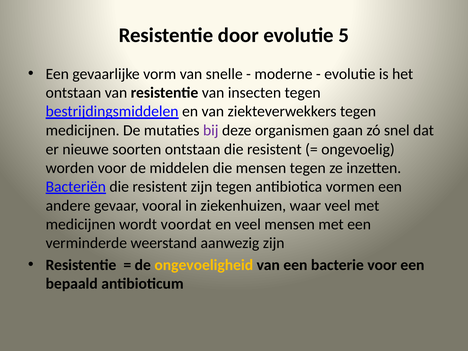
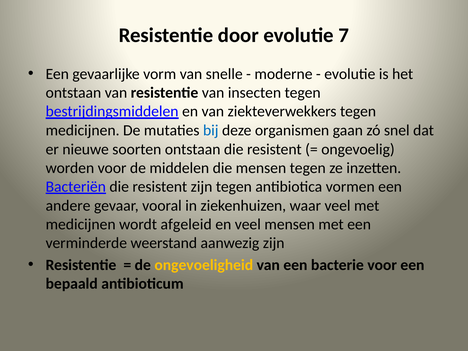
5: 5 -> 7 (344, 35)
bij colour: purple -> blue (211, 131)
voordat: voordat -> afgeleid (186, 224)
